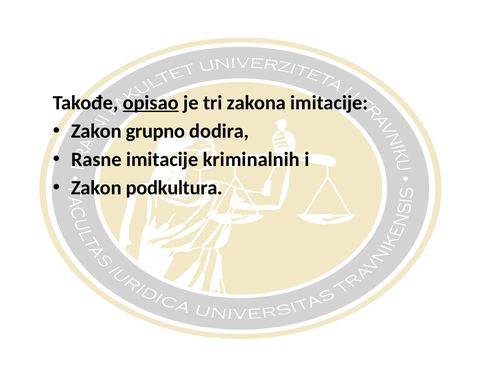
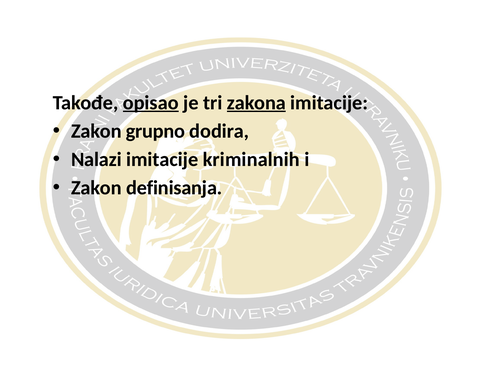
zakona underline: none -> present (256, 103)
Rasne: Rasne -> Nalazi (96, 160)
podkultura: podkultura -> definisanja (174, 188)
